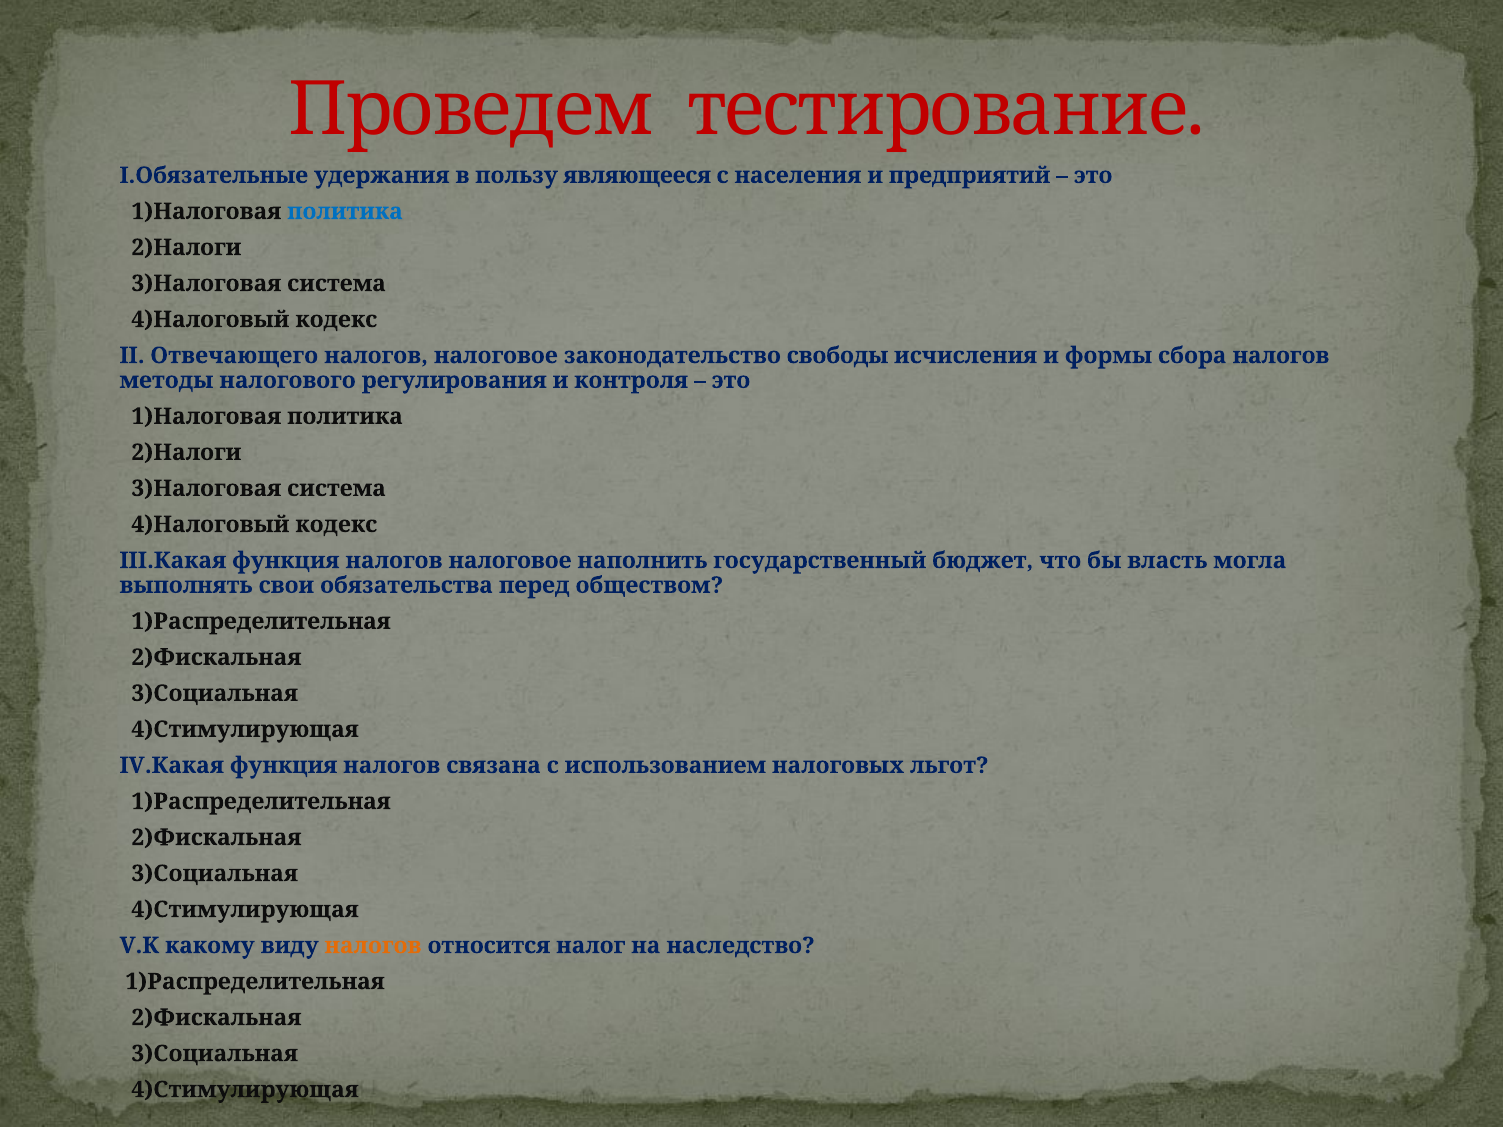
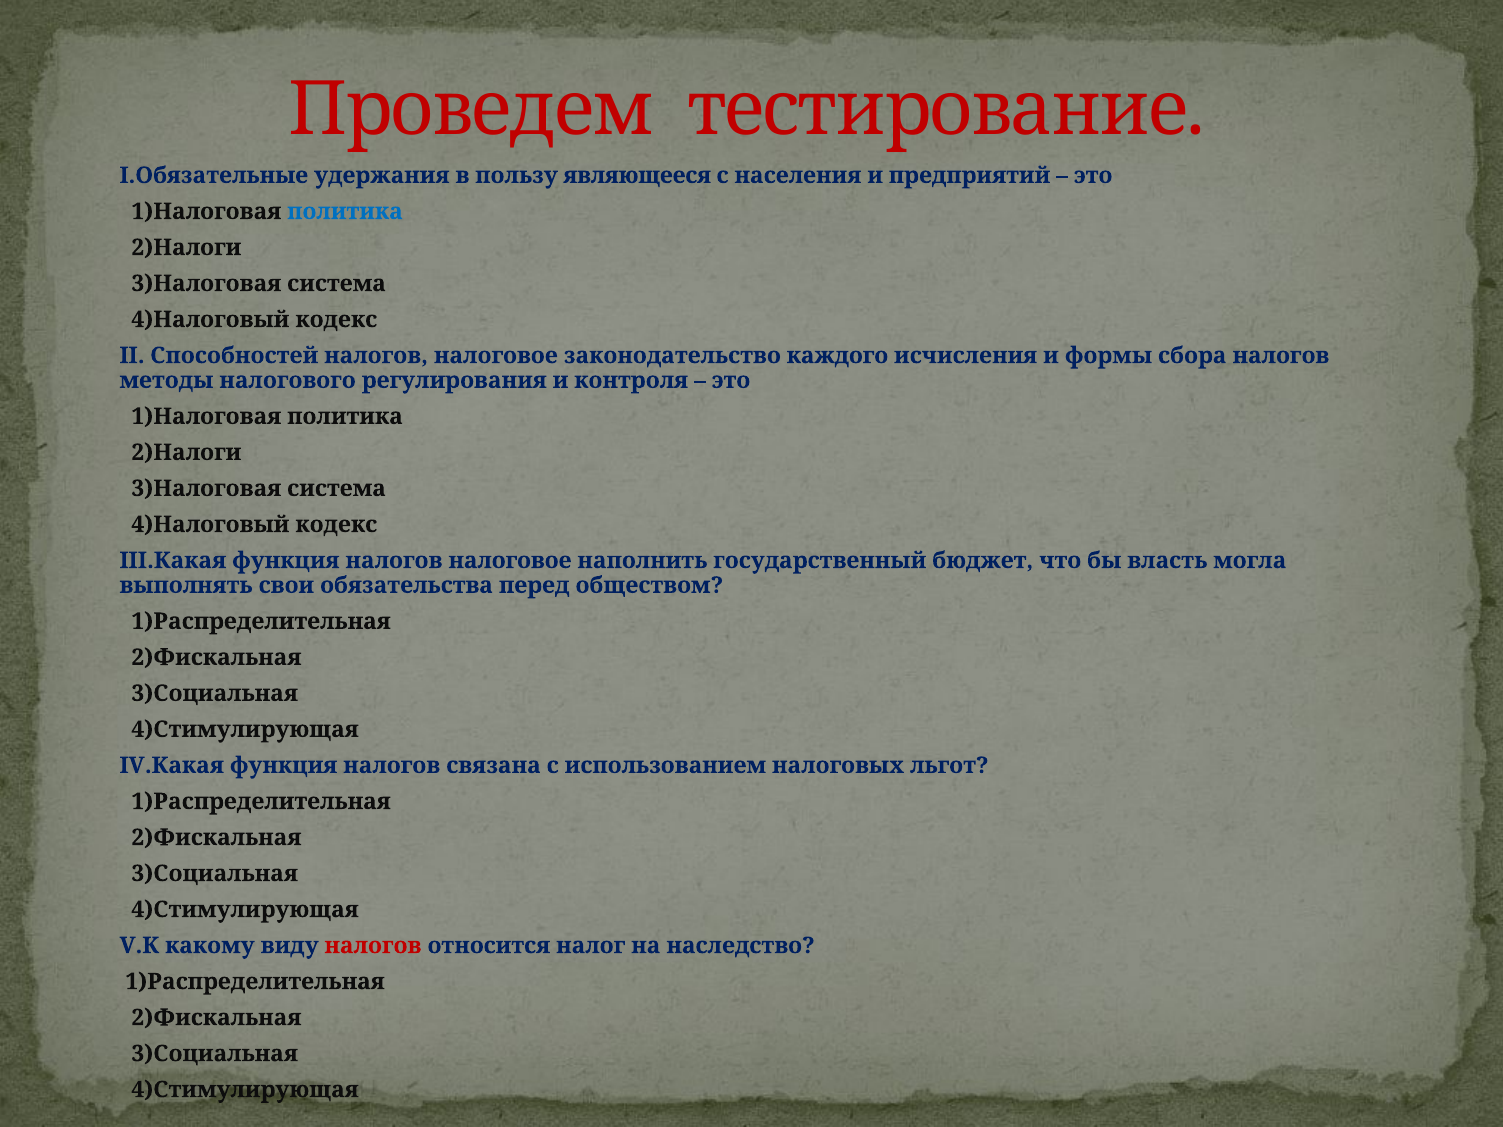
Отвечающего: Отвечающего -> Способностей (234, 356)
свободы: свободы -> каждого (837, 356)
налогов colour: orange -> red (373, 946)
